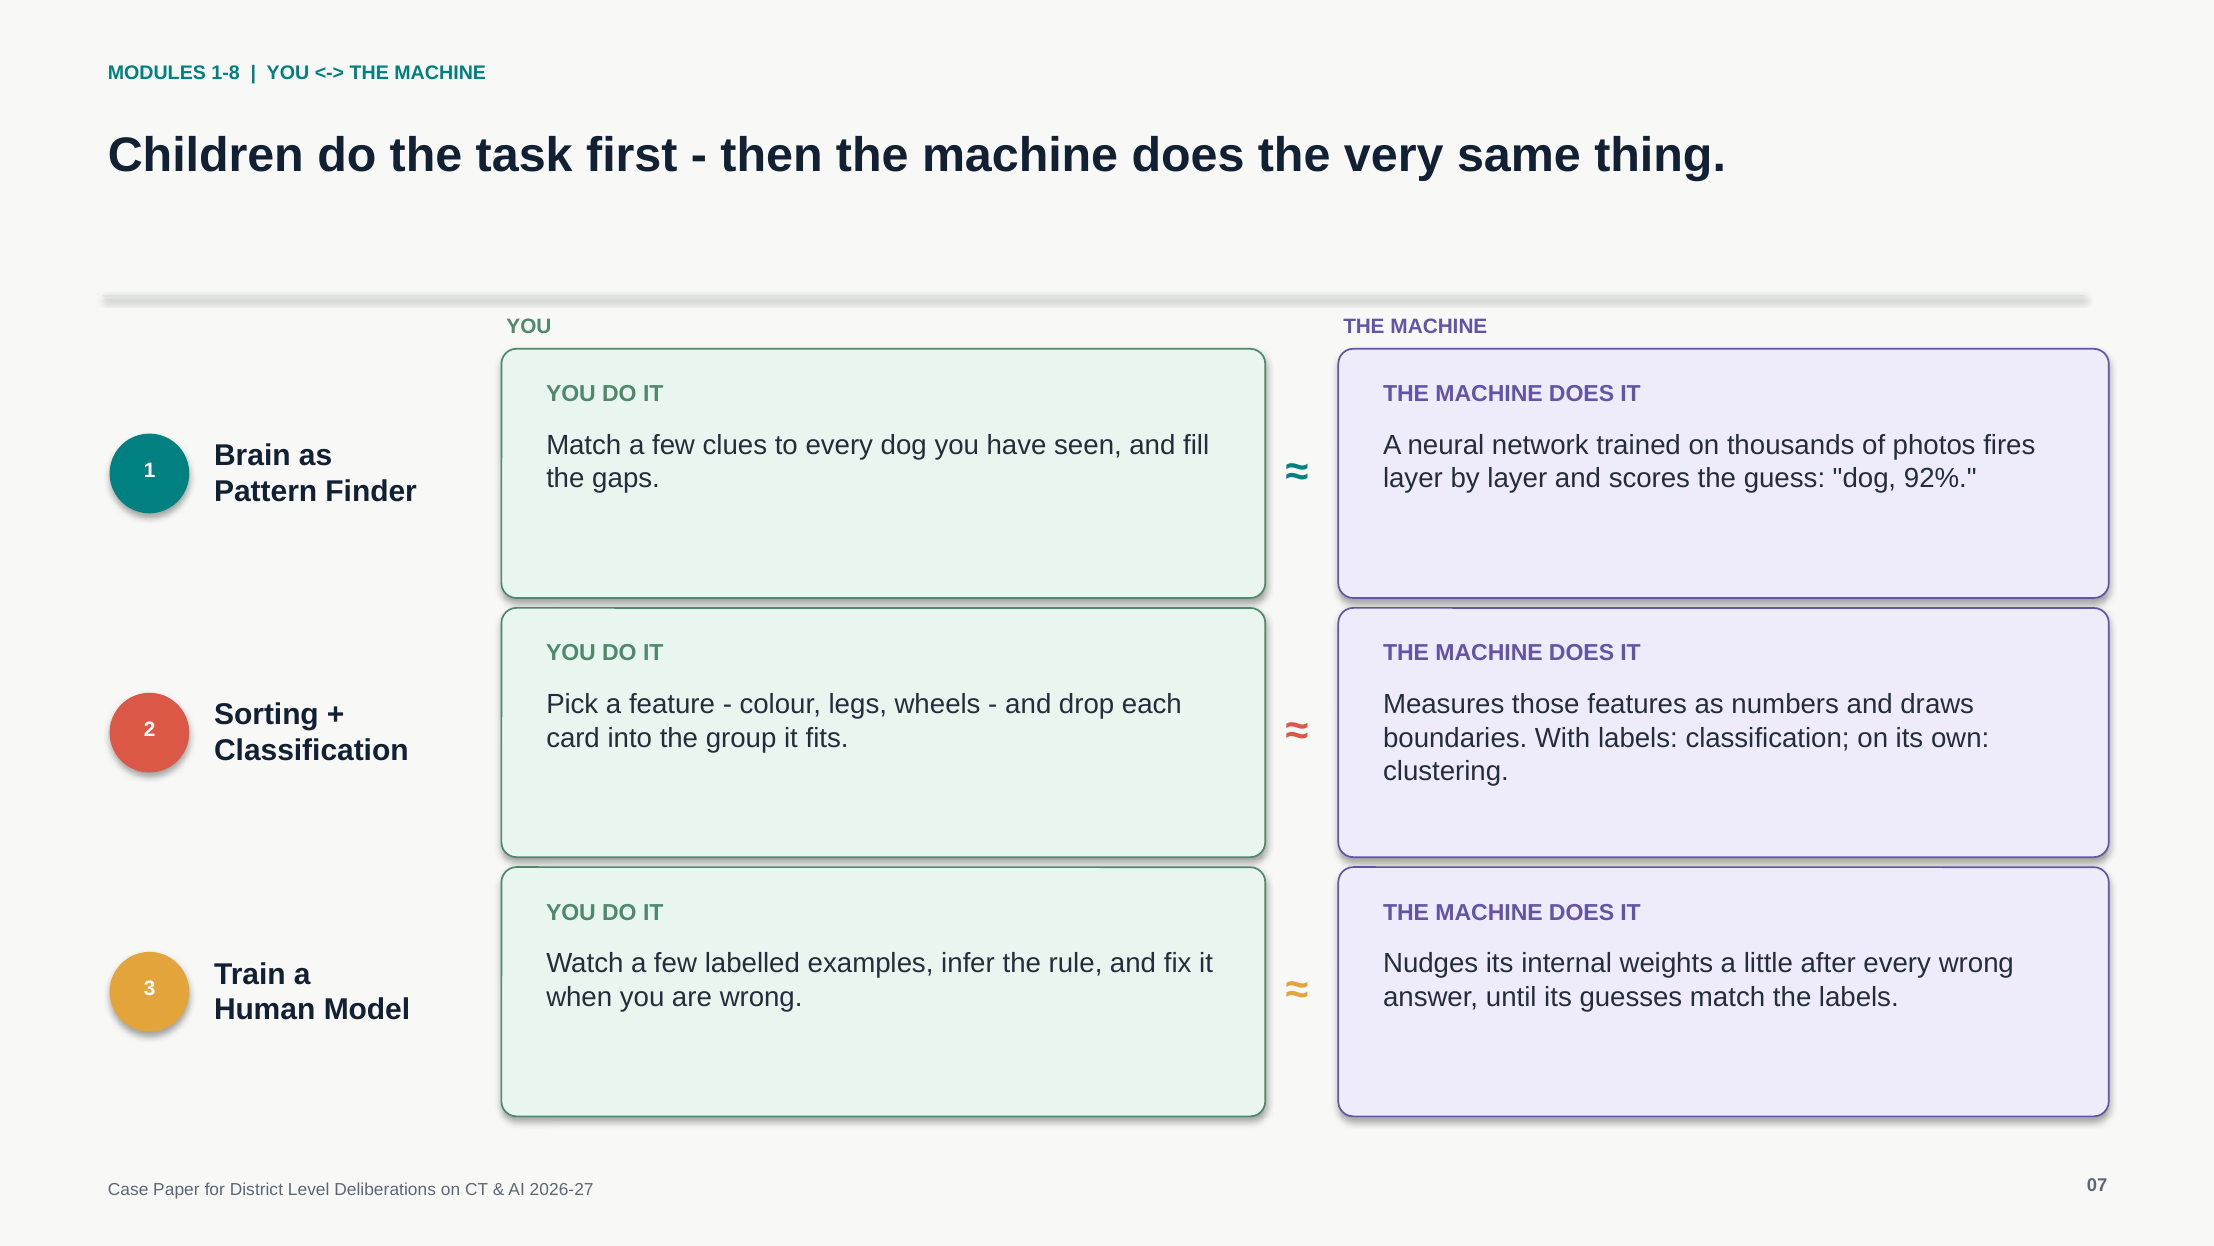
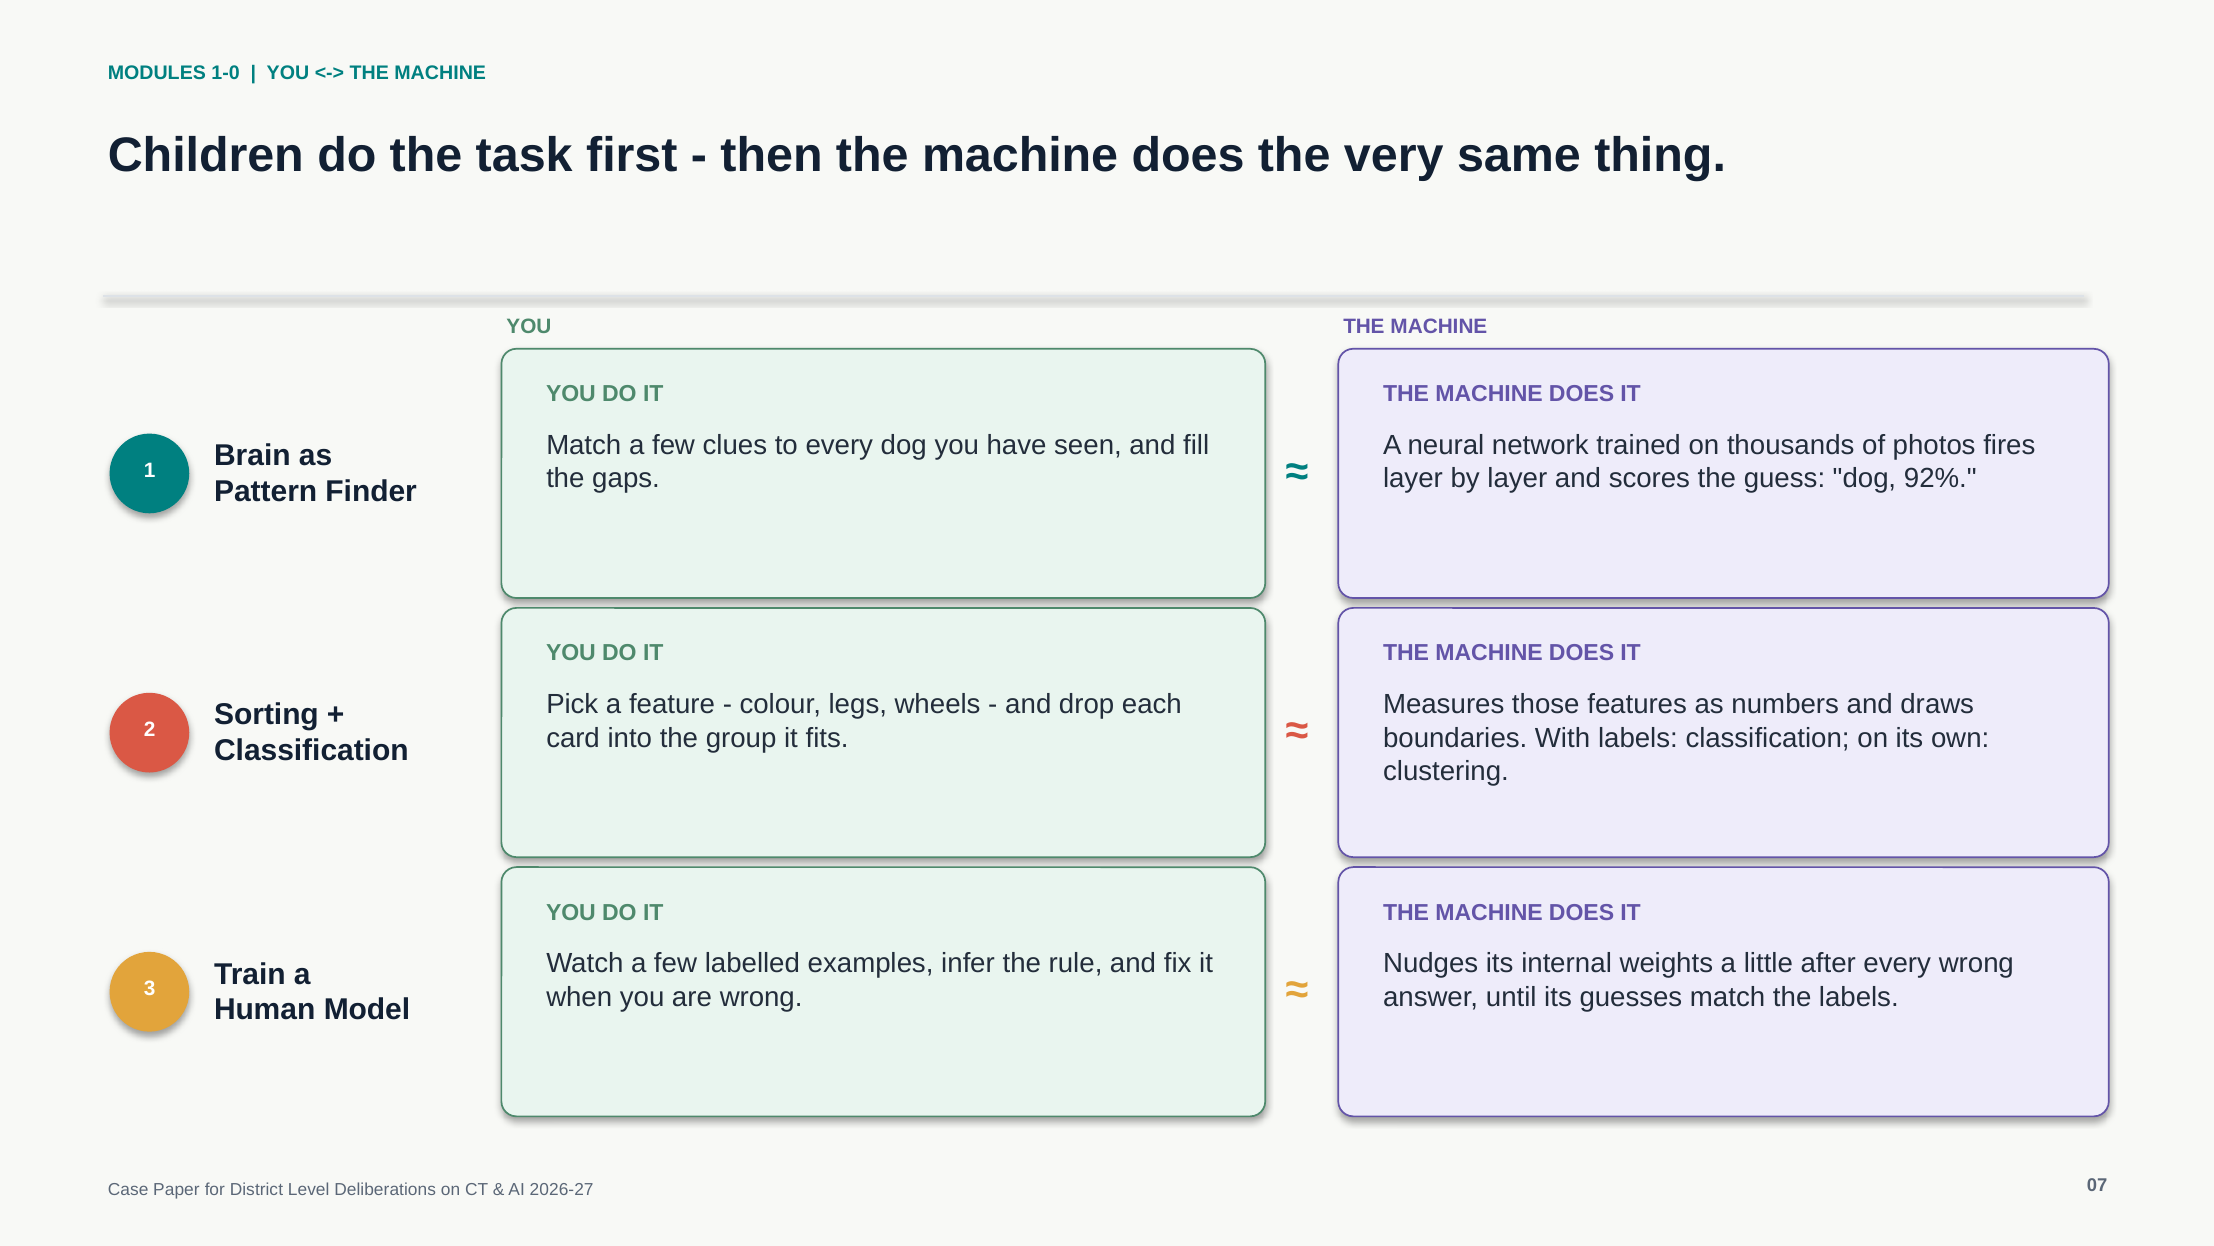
1-8: 1-8 -> 1-0 (226, 73)
